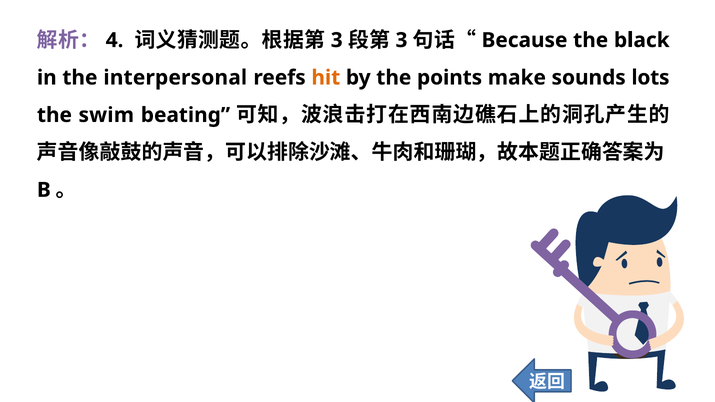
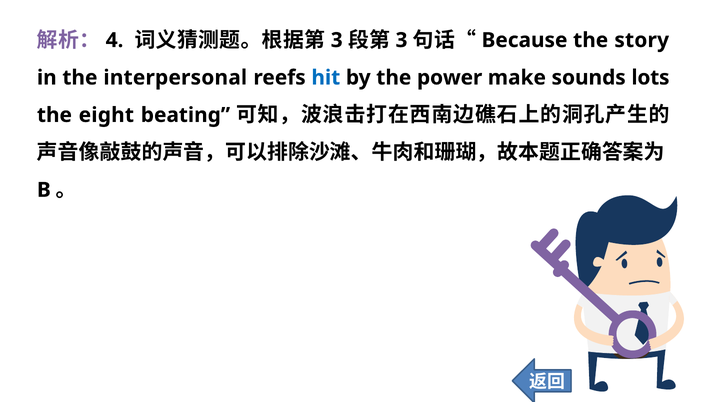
black: black -> story (642, 40)
hit colour: orange -> blue (326, 78)
points: points -> power (450, 78)
swim: swim -> eight (106, 115)
